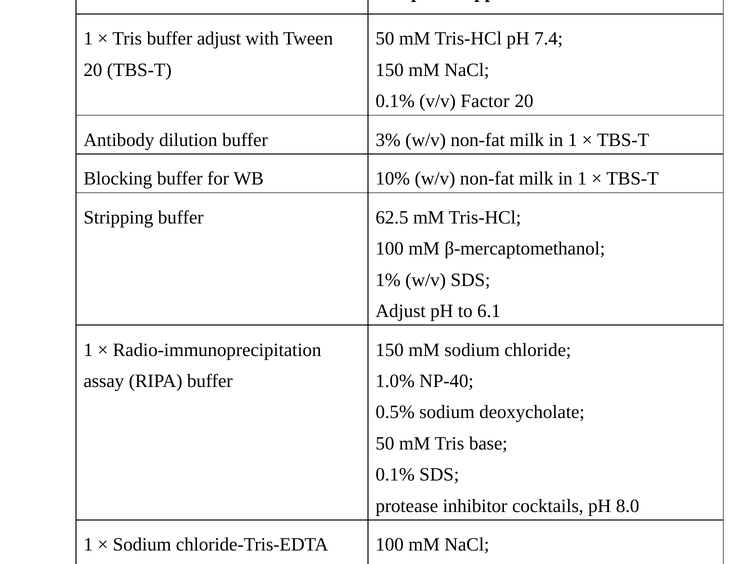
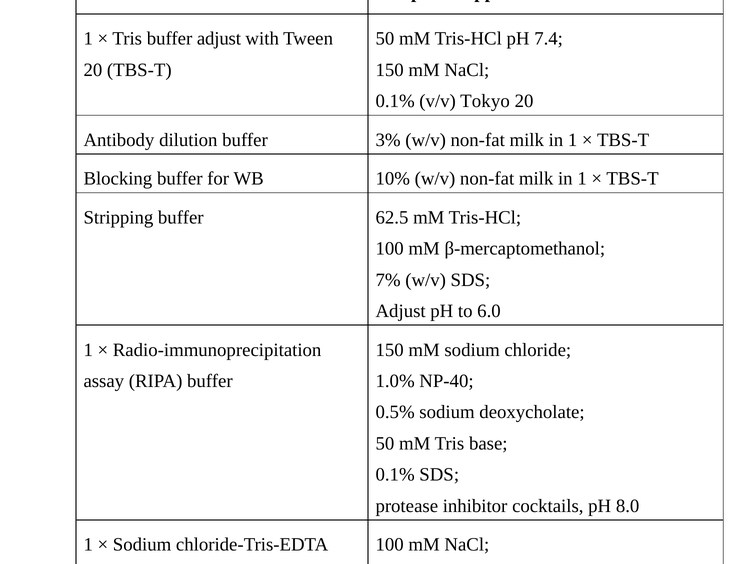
Factor: Factor -> Tokyo (485, 101)
1%: 1% -> 7% (388, 280)
6.1: 6.1 -> 6.0 (489, 311)
